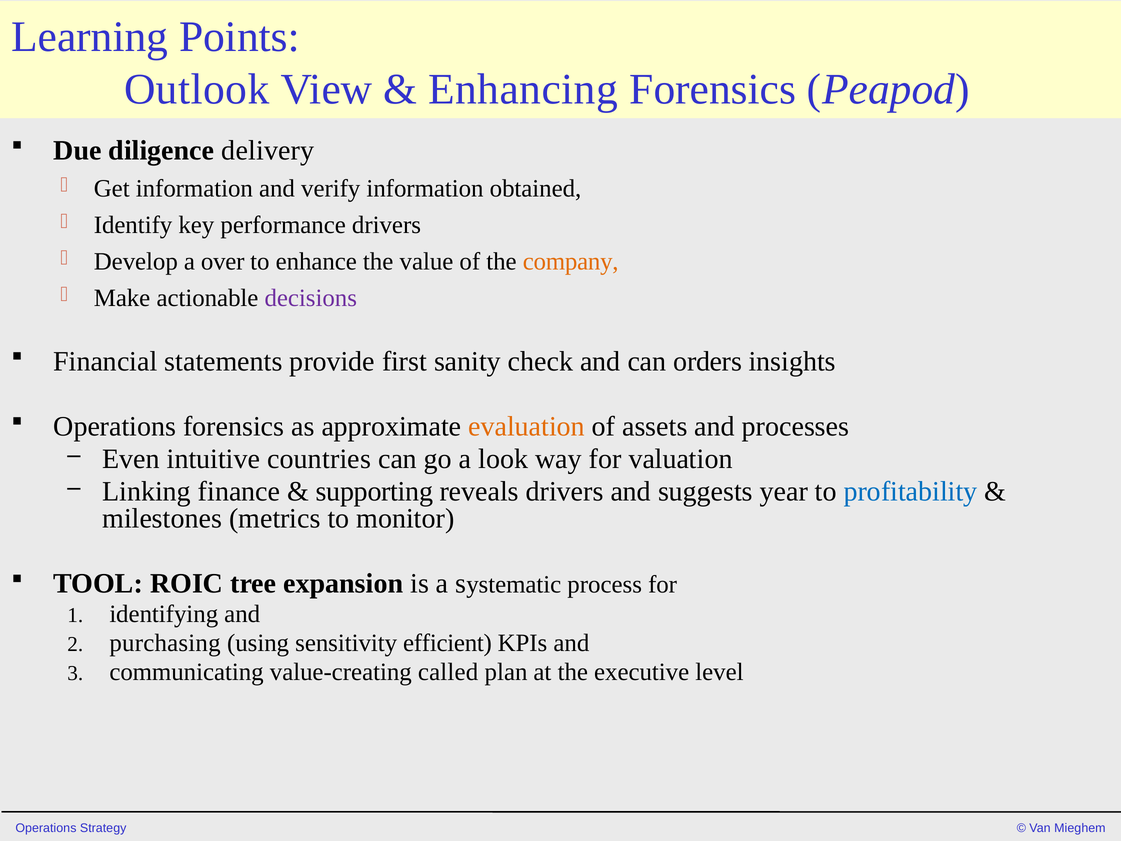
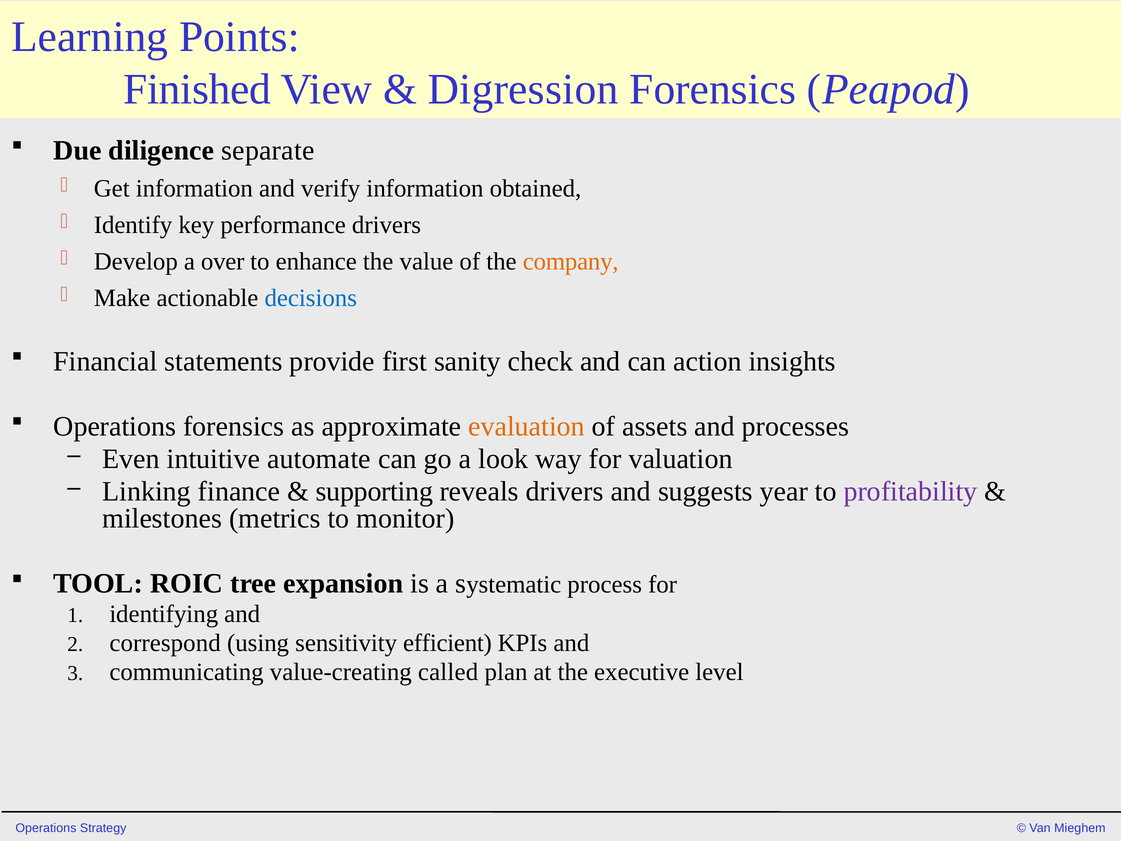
Outlook: Outlook -> Finished (197, 89)
Enhancing: Enhancing -> Digression (523, 89)
delivery: delivery -> separate (268, 150)
decisions colour: purple -> blue (311, 298)
orders: orders -> action (707, 361)
countries: countries -> automate (319, 459)
profitability colour: blue -> purple (911, 492)
purchasing: purchasing -> correspond (165, 643)
